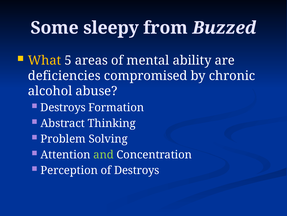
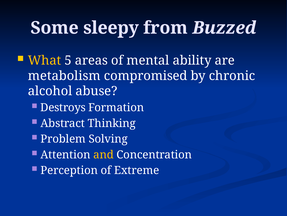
deficiencies: deficiencies -> metabolism (64, 76)
and colour: light green -> yellow (104, 154)
of Destroys: Destroys -> Extreme (137, 170)
